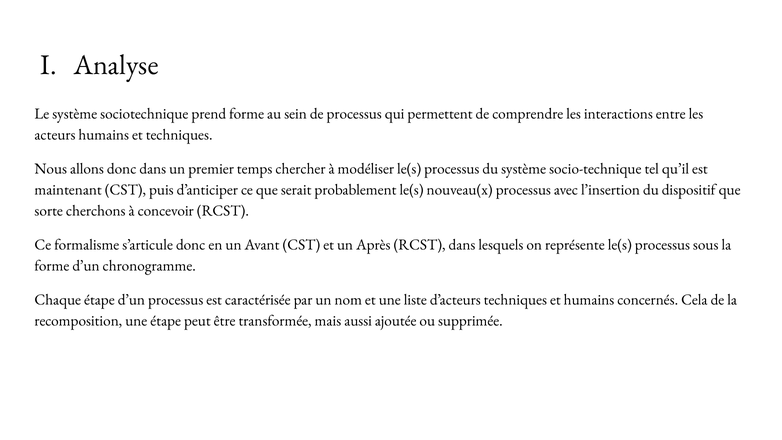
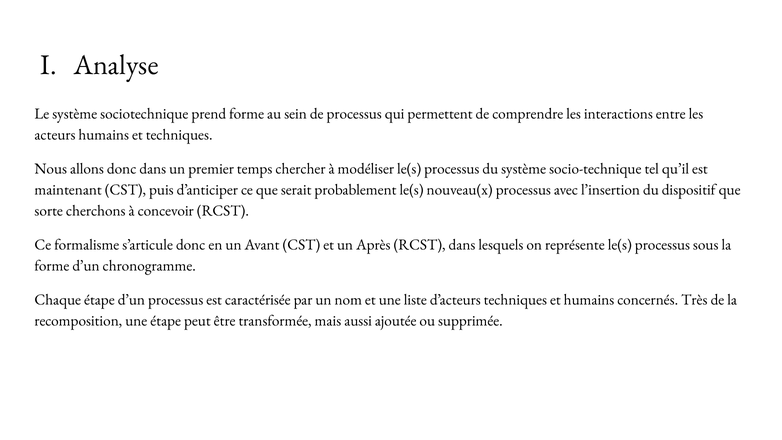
Cela: Cela -> Très (694, 300)
